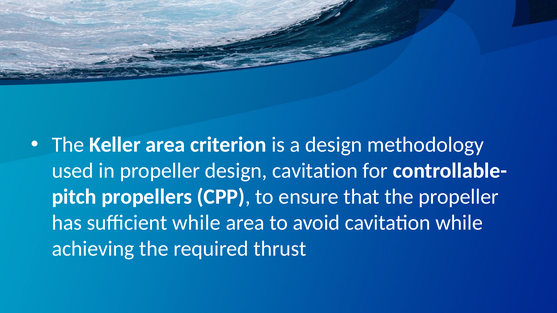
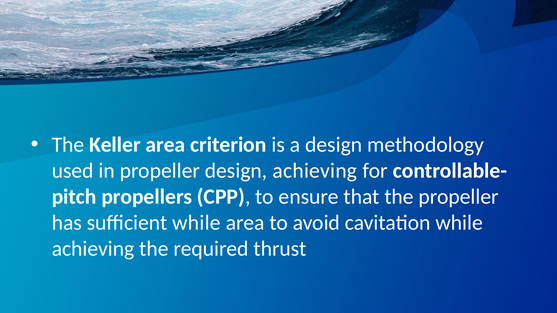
design cavitation: cavitation -> achieving (315, 171)
